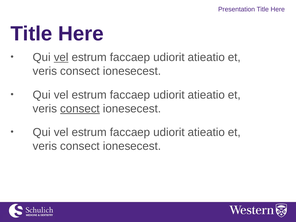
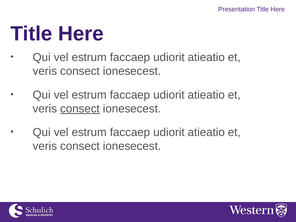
vel underline: present -> none (61, 57)
